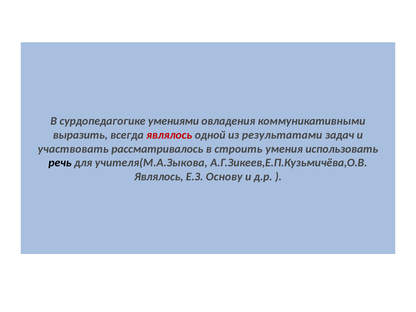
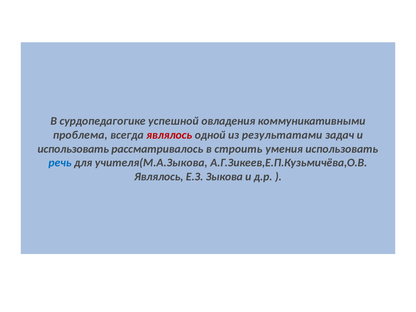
умениями: умениями -> успешной (173, 121)
выразить: выразить -> проблема (80, 135)
участвовать: участвовать -> использовать (73, 149)
речь colour: black -> blue (60, 163)
Основу: Основу -> Зыкова (224, 177)
